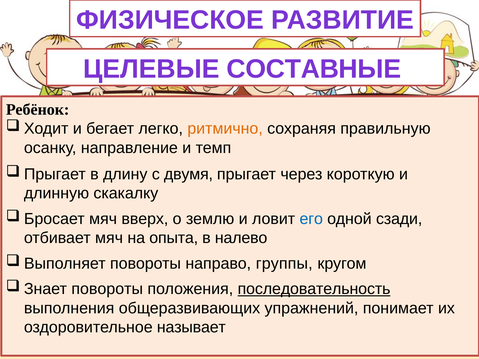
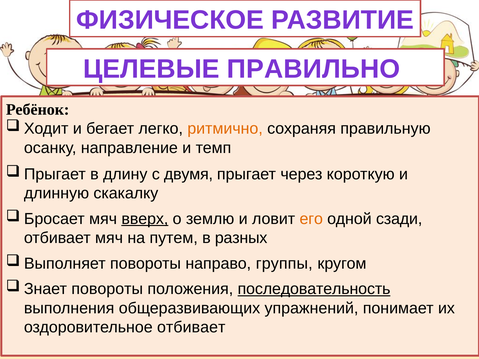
СОСТАВНЫЕ: СОСТАВНЫЕ -> ПРАВИЛЬНО (314, 69)
вверх underline: none -> present (145, 219)
его colour: blue -> orange (311, 219)
опыта: опыта -> путем (174, 238)
налево: налево -> разных (241, 238)
оздоровительное называет: называет -> отбивает (191, 327)
